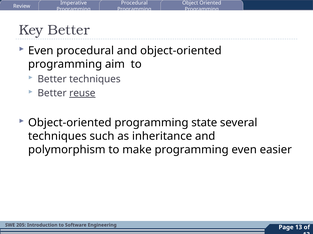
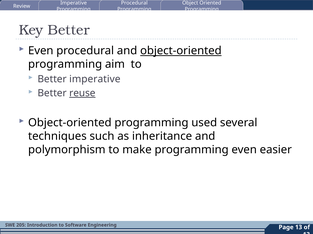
object-oriented underline: none -> present (181, 51)
Better techniques: techniques -> imperative (95, 79)
state: state -> used (204, 123)
